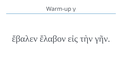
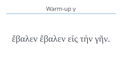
ἔβαλεν ἔλαβον: ἔλαβον -> ἔβαλεν (53, 39)
